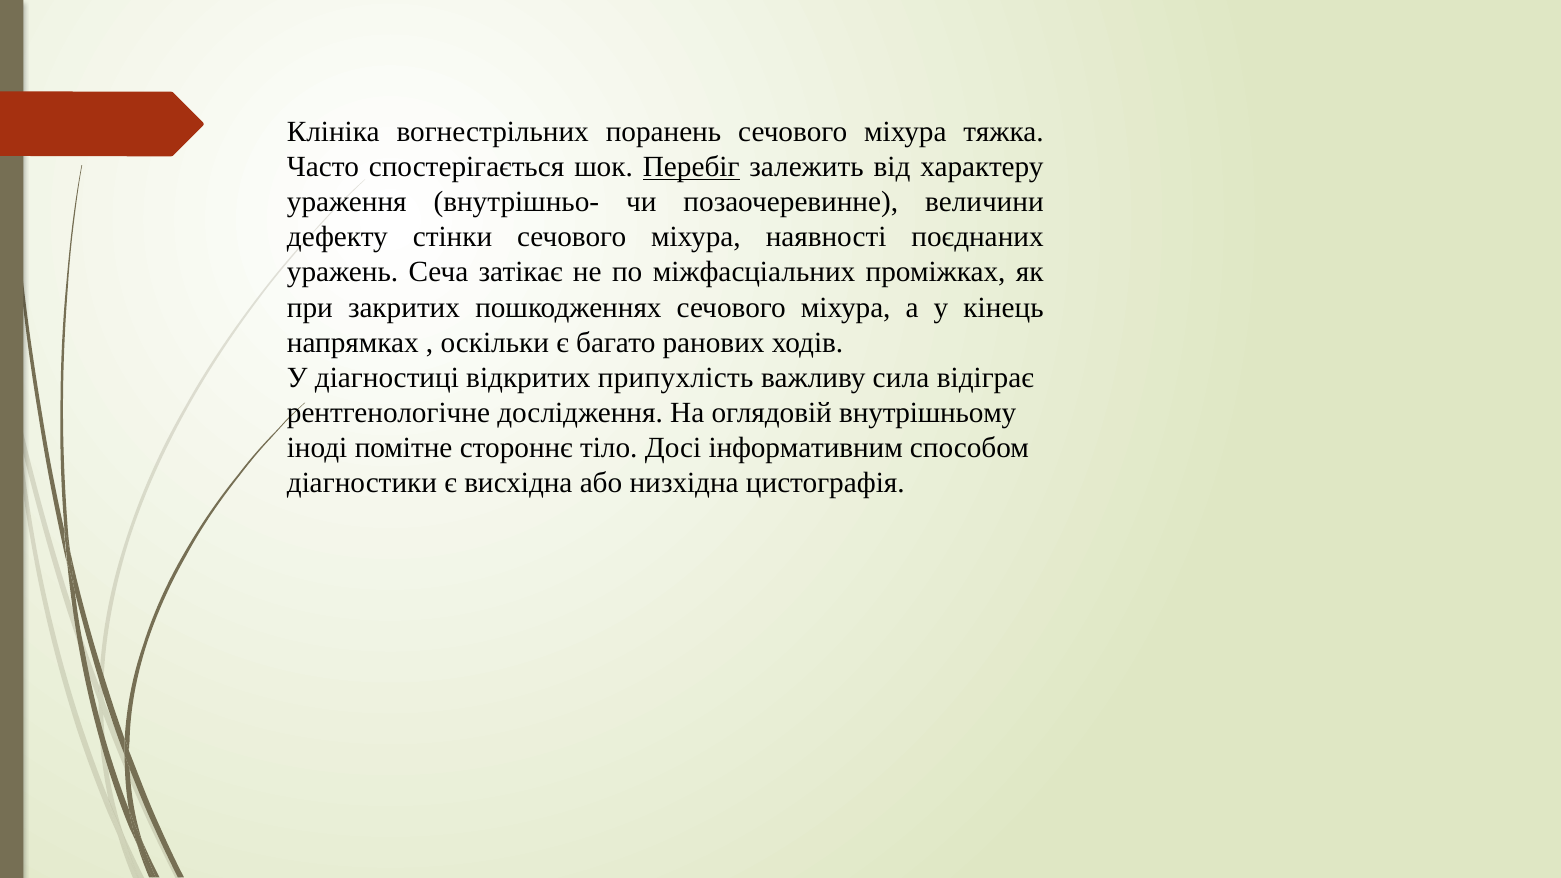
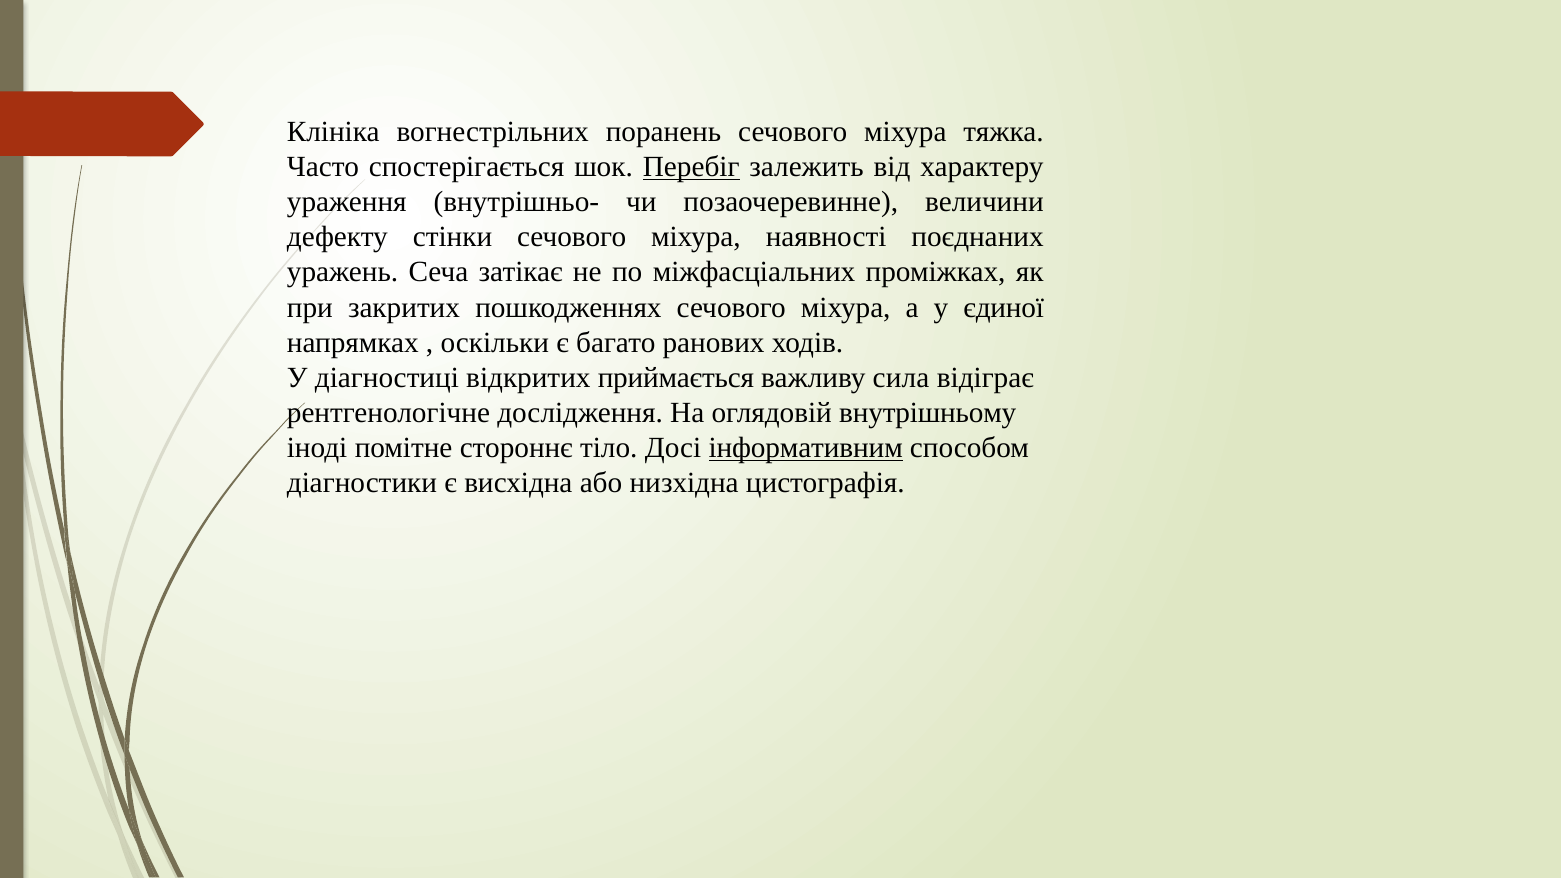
кінець: кінець -> єдиної (1004, 307)
припухлість: припухлість -> приймається (676, 378)
інформативним underline: none -> present (806, 448)
